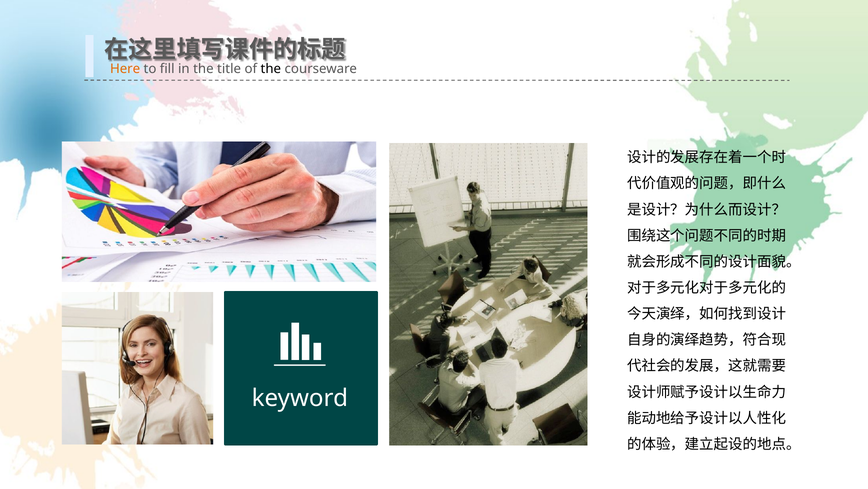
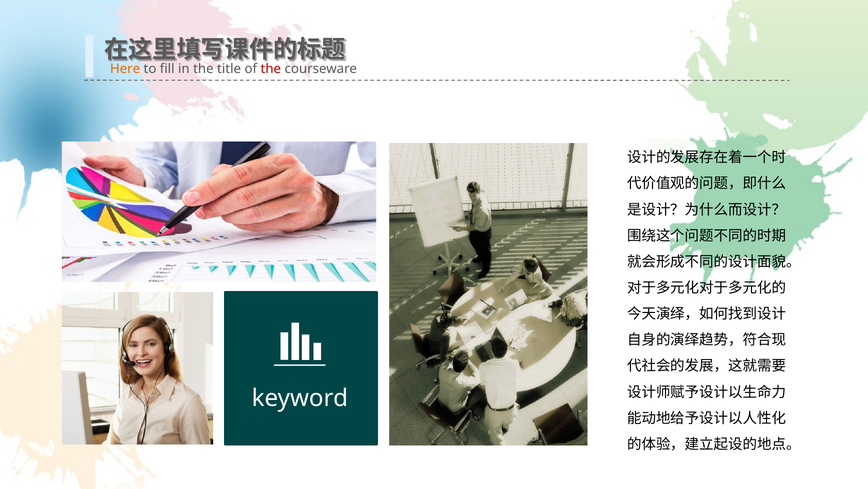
the colour: black -> red (271, 69)
